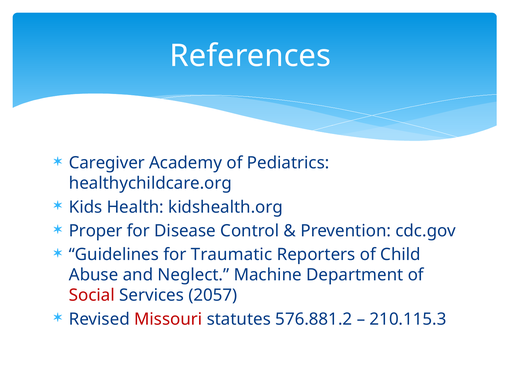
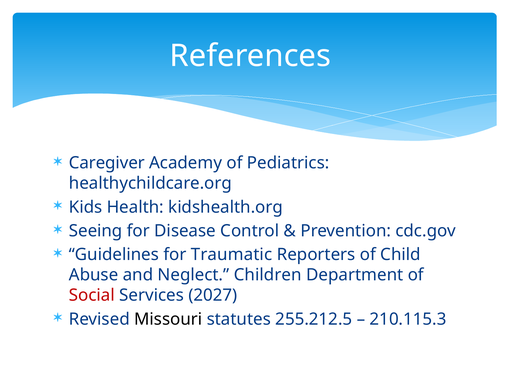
Proper: Proper -> Seeing (96, 231)
Machine: Machine -> Children (268, 275)
2057: 2057 -> 2027 (213, 295)
Missouri colour: red -> black (168, 319)
576.881.2: 576.881.2 -> 255.212.5 (314, 319)
